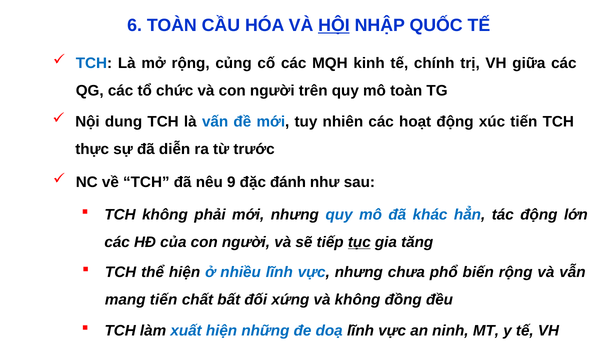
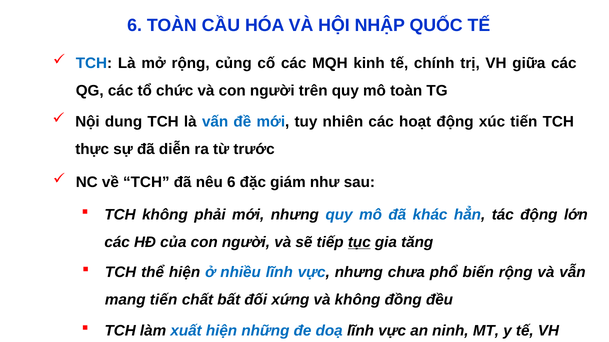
HỘI underline: present -> none (334, 26)
nêu 9: 9 -> 6 (231, 182)
đánh: đánh -> giám (288, 182)
